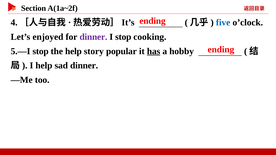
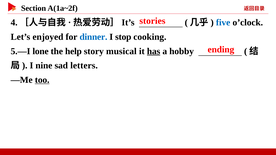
ending: ending -> stories (152, 21)
dinner colour: purple -> blue (93, 37)
5.—I stop: stop -> lone (41, 51)
popular: popular -> musical (121, 51)
I help: help -> nine (44, 66)
sad dinner: dinner -> letters (84, 66)
too underline: none -> present (42, 80)
